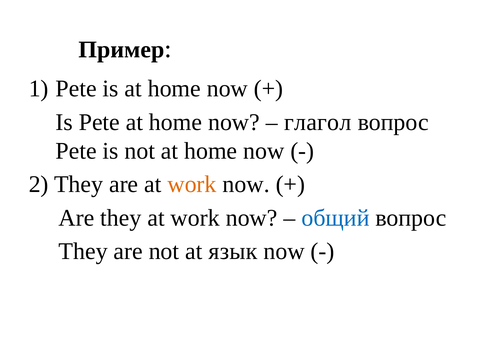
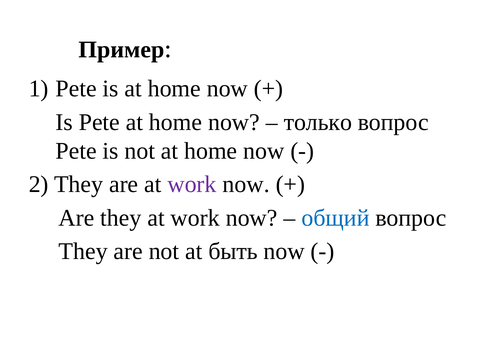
глагол: глагол -> только (318, 122)
work colour: orange -> purple (192, 184)
язык: язык -> быть (233, 251)
